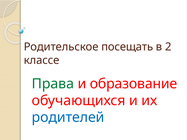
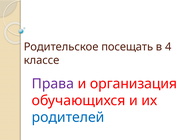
2: 2 -> 4 (168, 47)
Права colour: green -> purple (53, 84)
образование: образование -> организация (133, 84)
